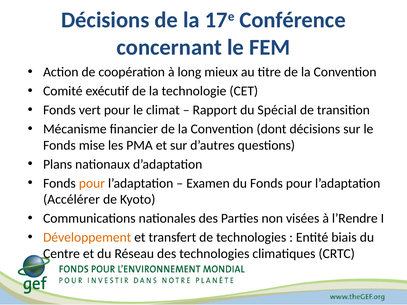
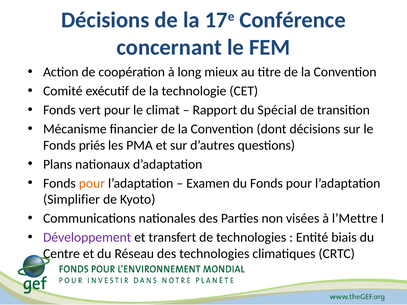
mise: mise -> priés (92, 145)
Accélérer: Accélérer -> Simplifier (72, 200)
l’Rendre: l’Rendre -> l’Mettre (355, 219)
Développement colour: orange -> purple (87, 238)
